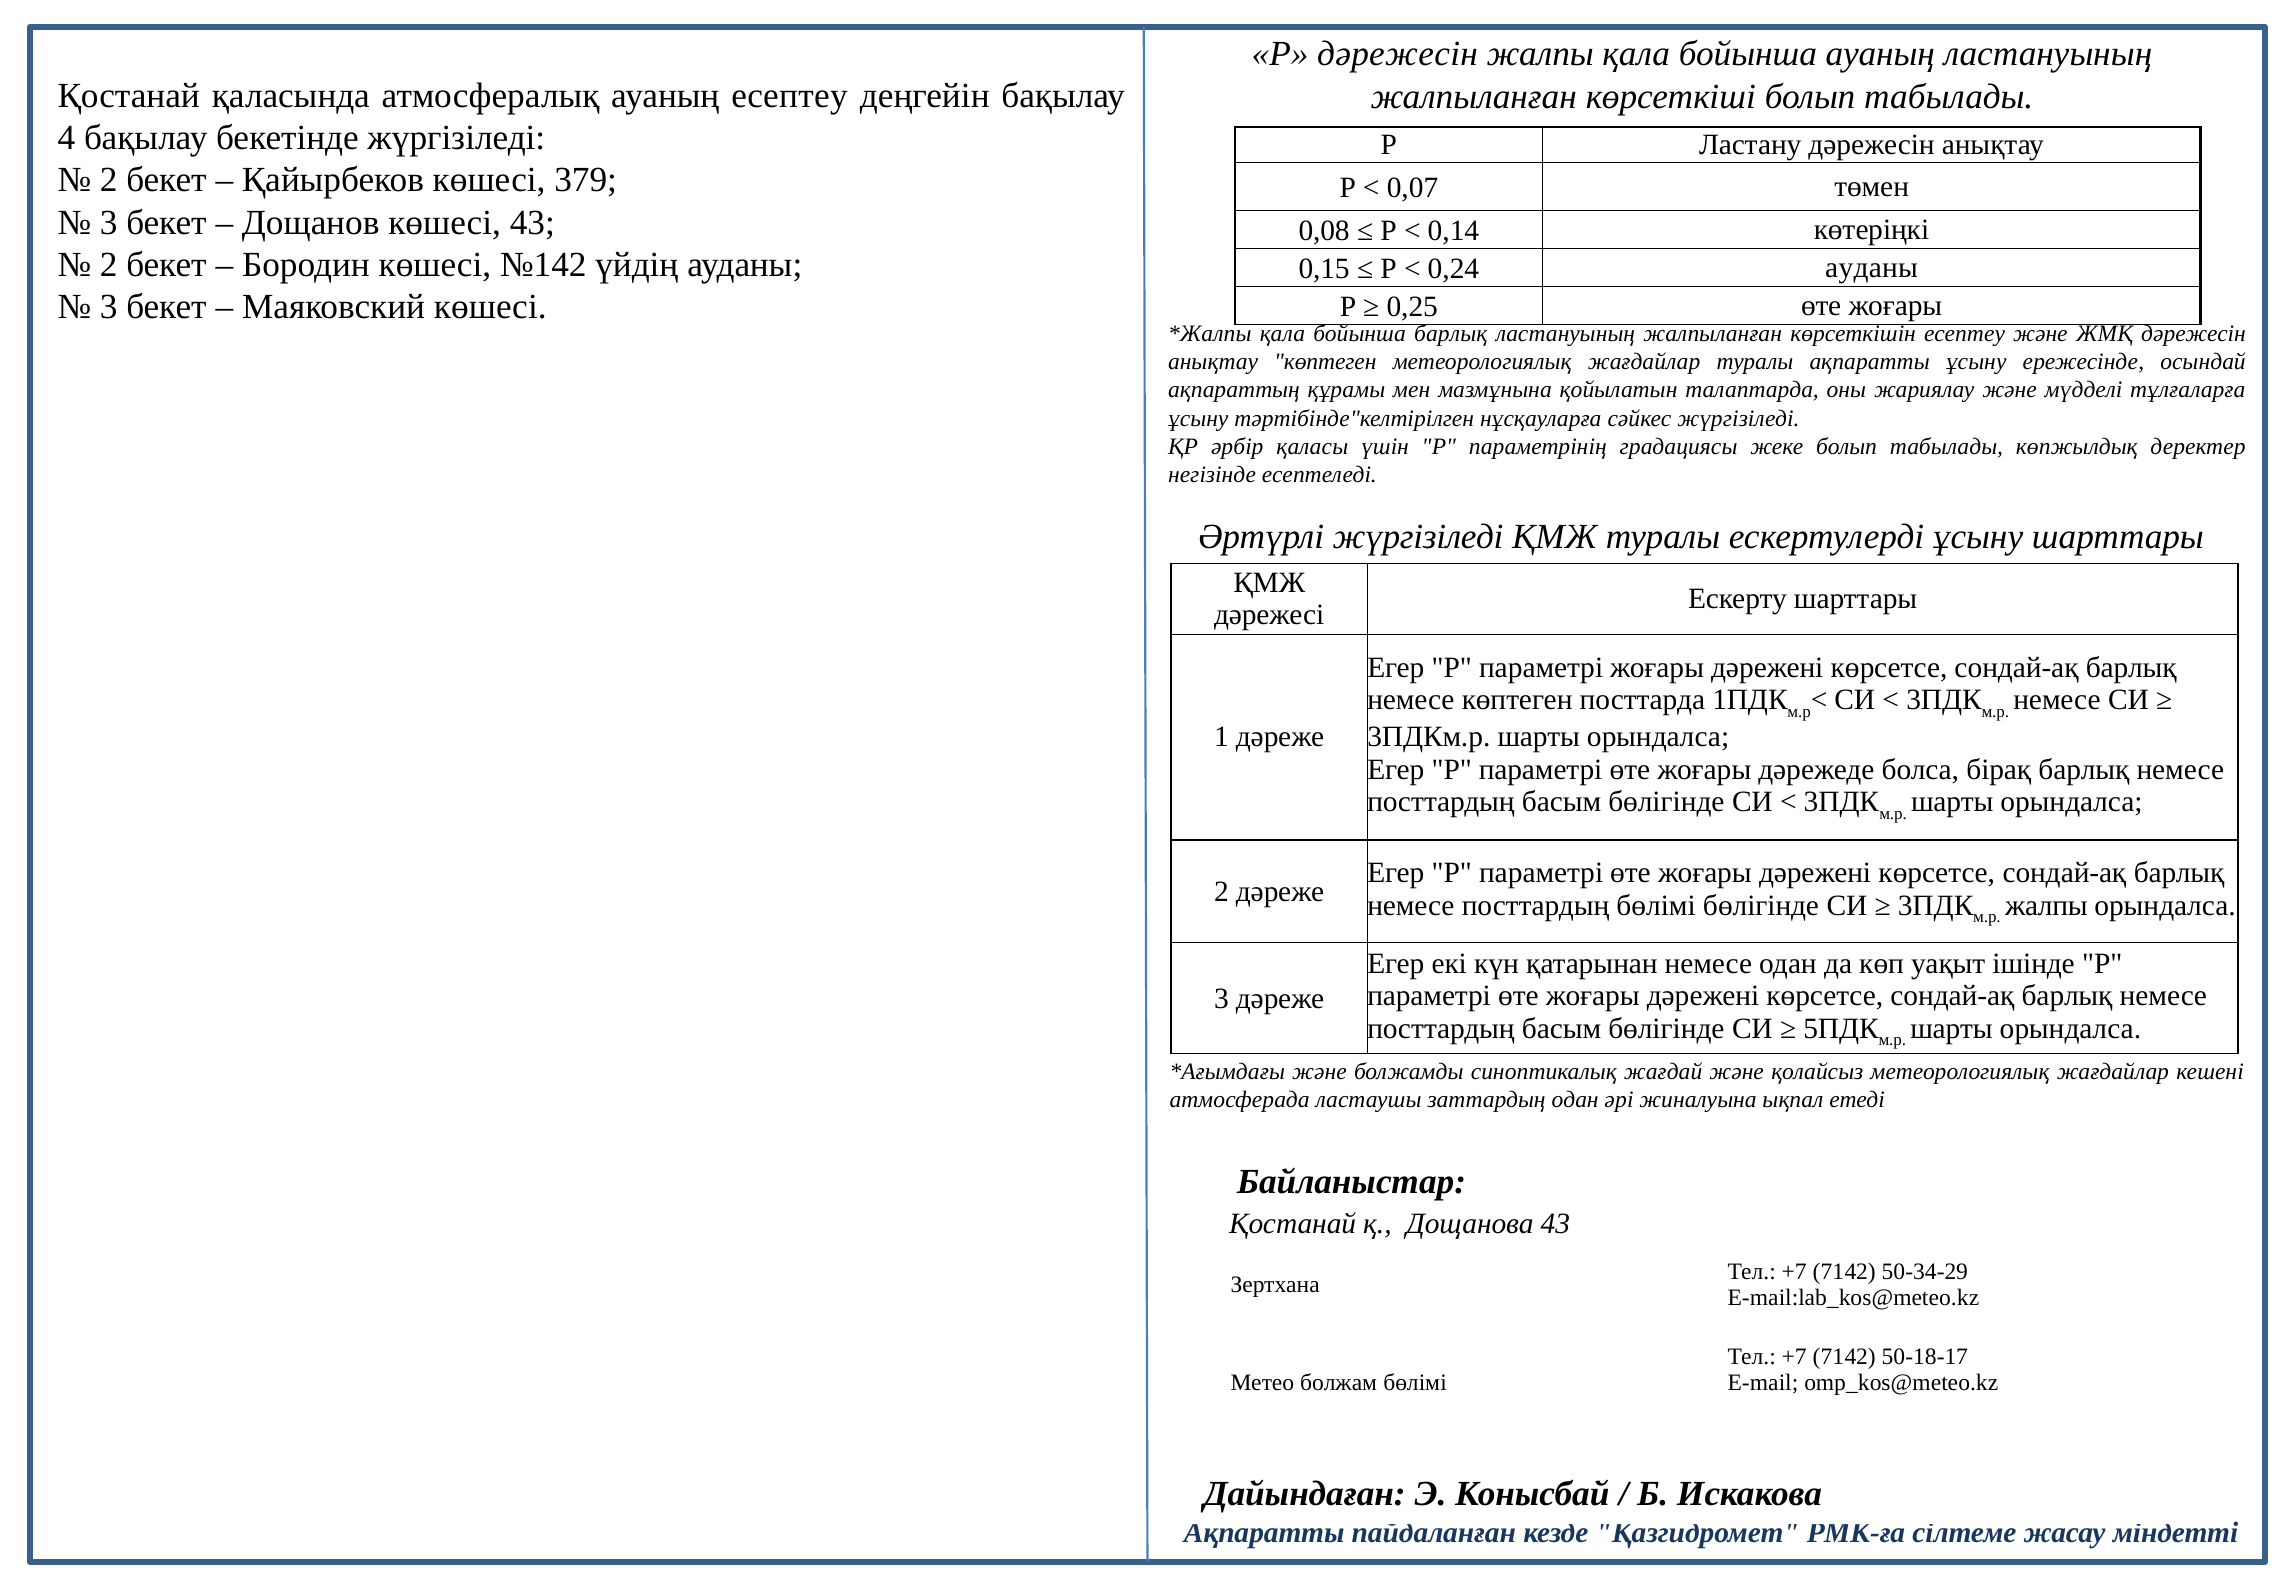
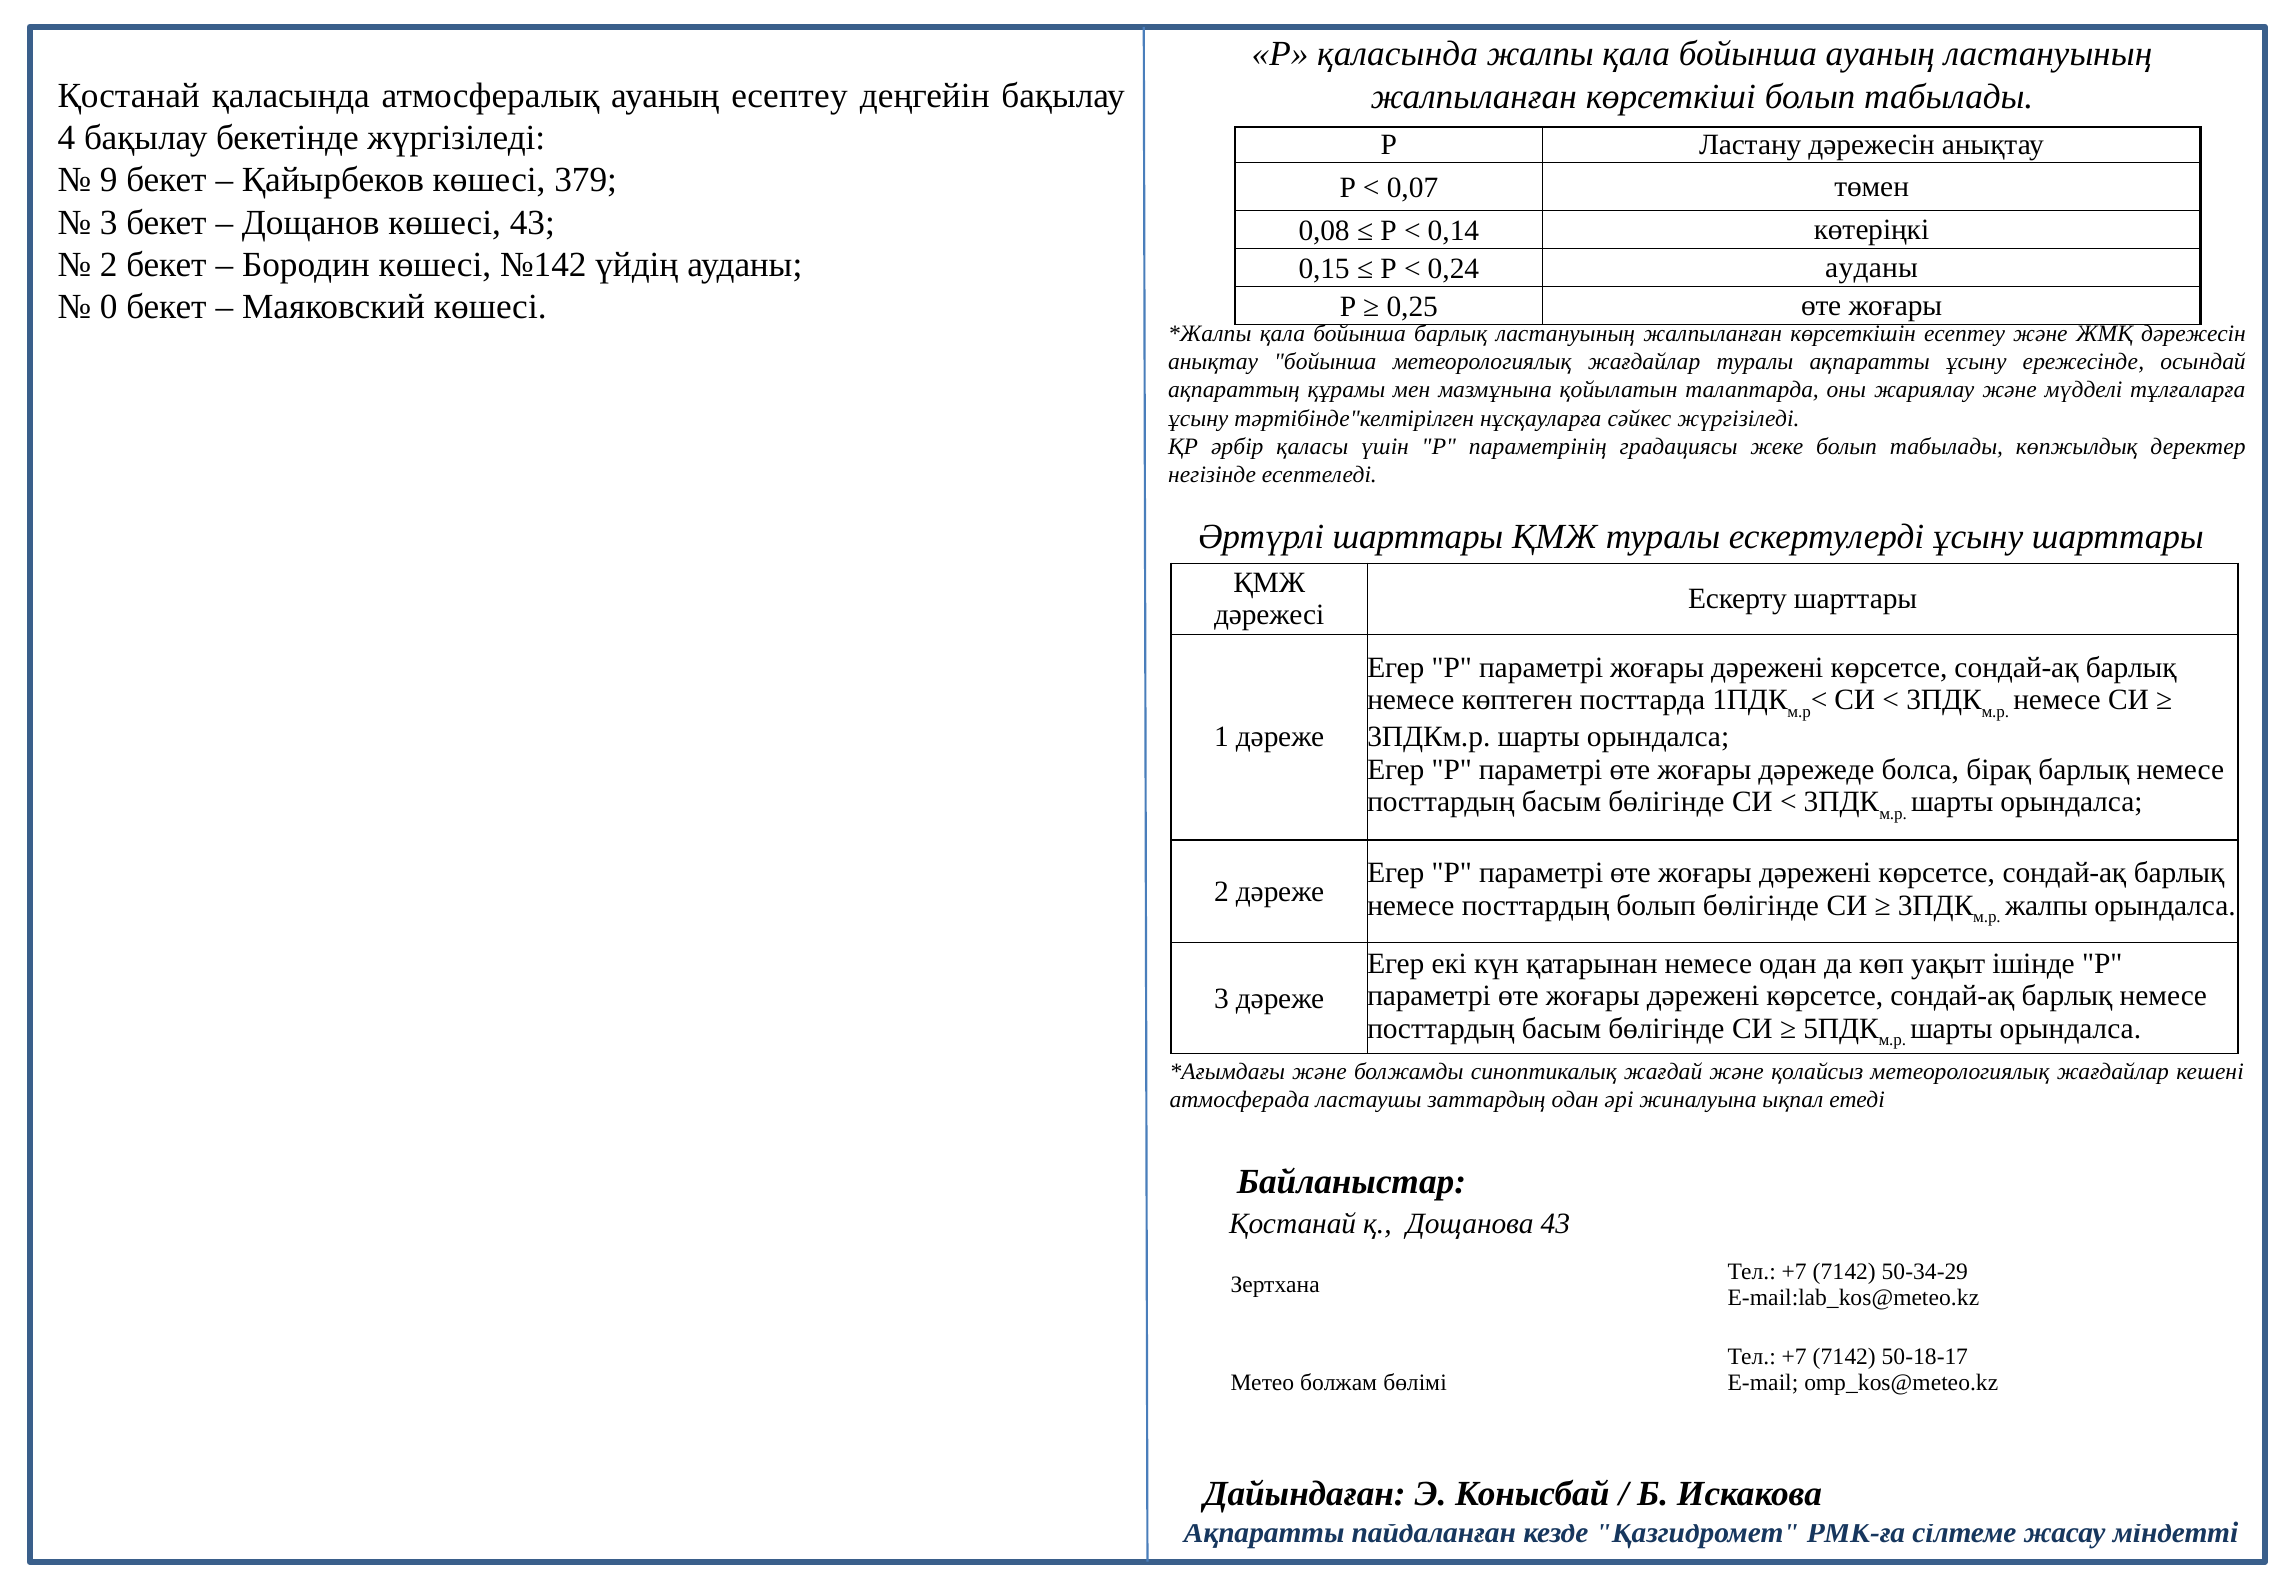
Р дәрежесін: дәрежесін -> қаласында (1398, 54)
2: 2 -> 9 (109, 180)
3: 3 -> 0 (109, 307)
анықтау көптеген: көптеген -> бойынша (1325, 362)
Әртүрлі жүргізіледі: жүргізіледі -> шарттары (1418, 537)
посттардың бөлімі: бөлімі -> болып (1656, 905)
